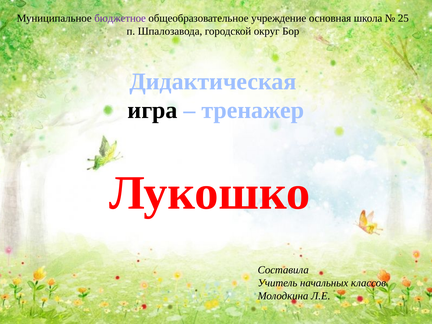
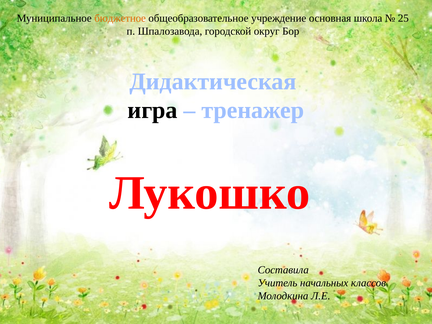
бюджетное colour: purple -> orange (120, 18)
